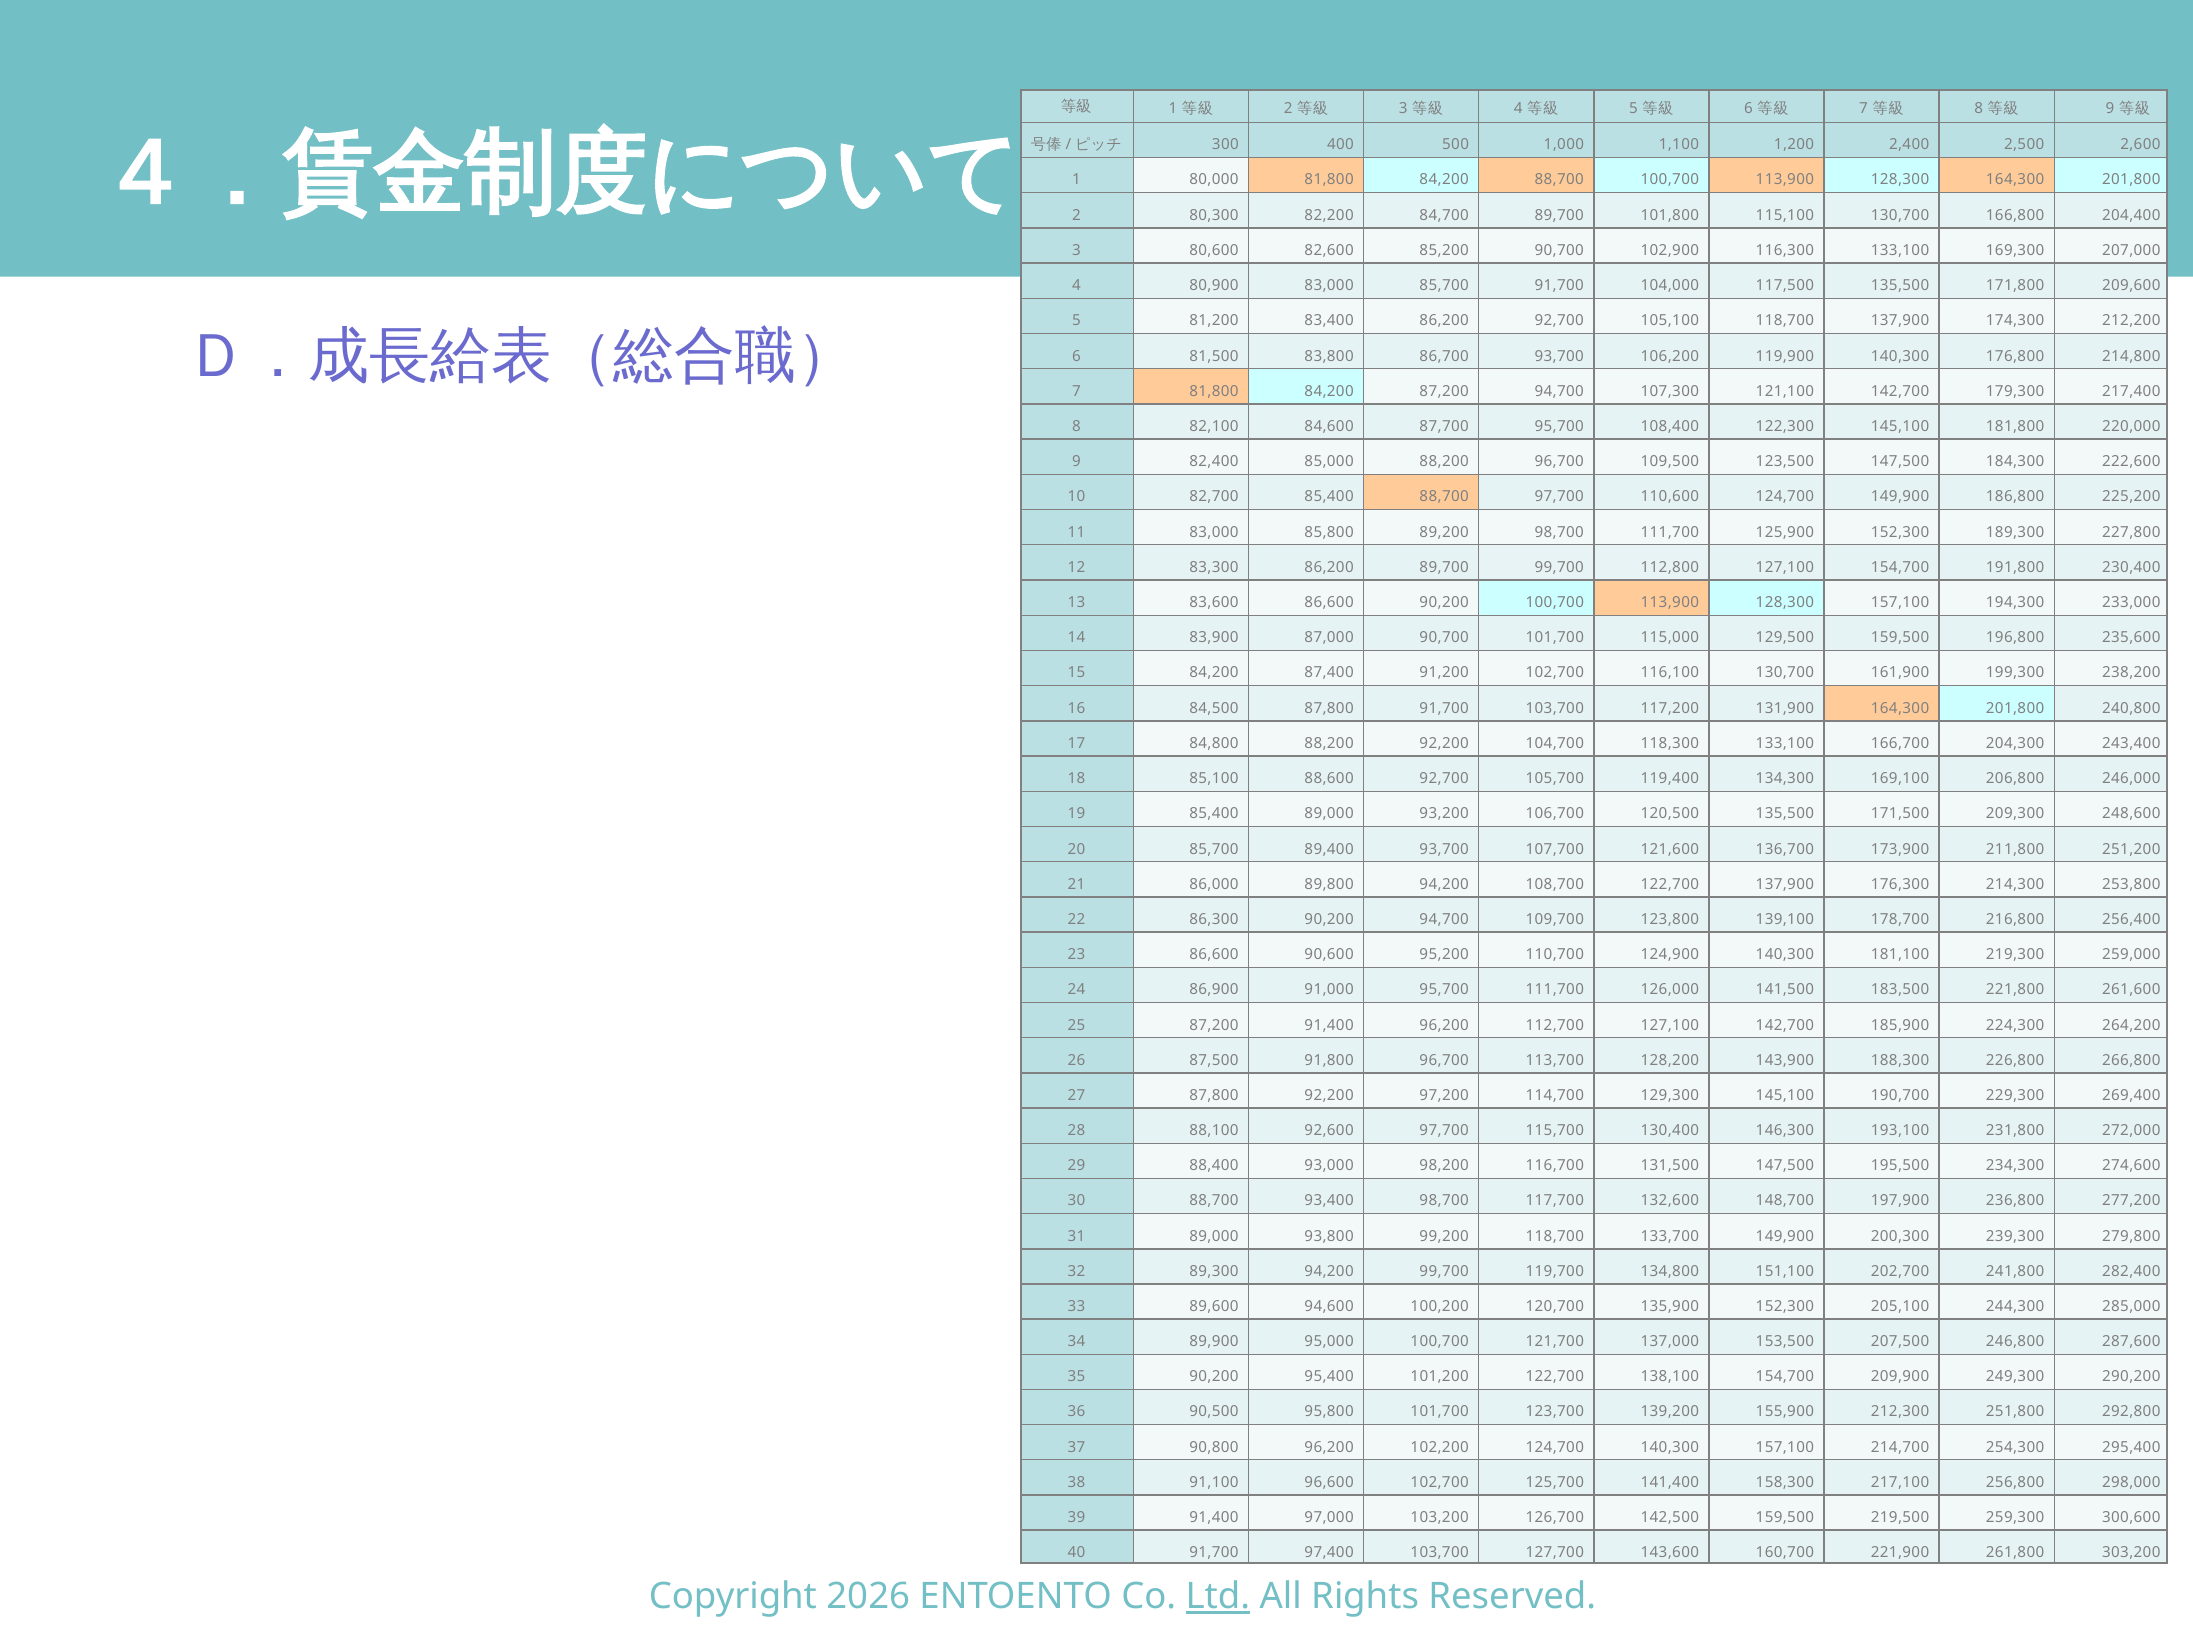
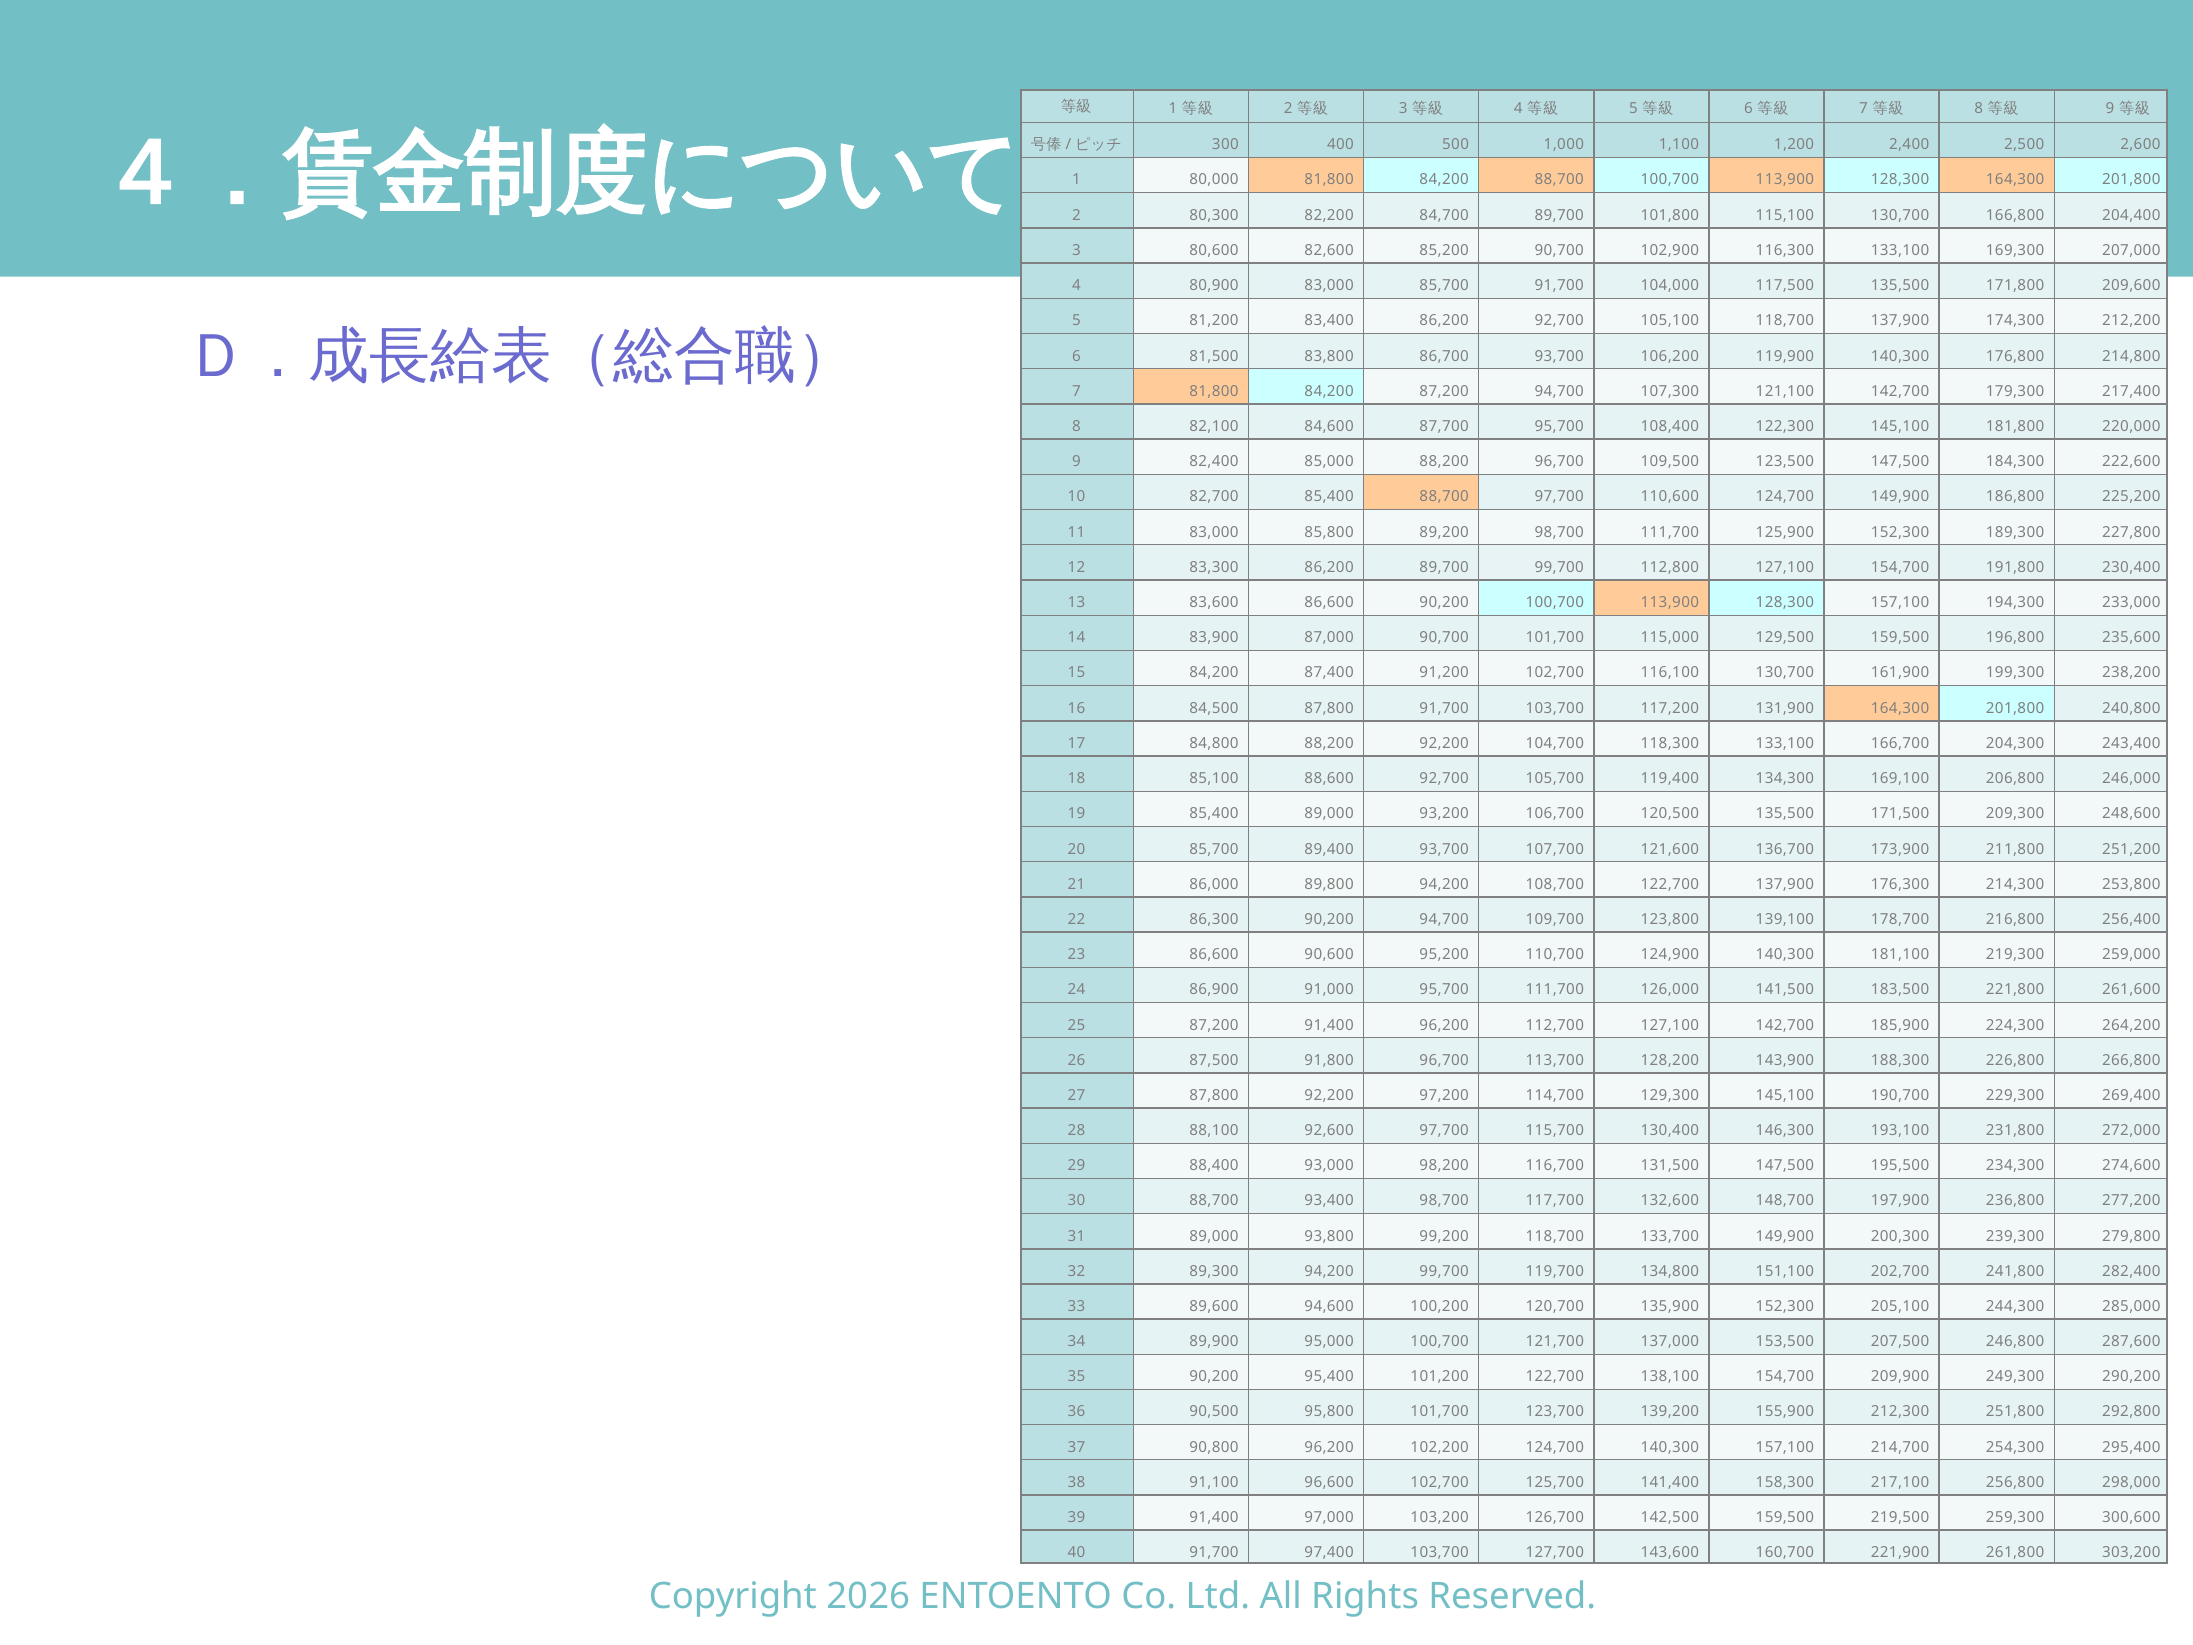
Ltd underline: present -> none (1218, 1597)
